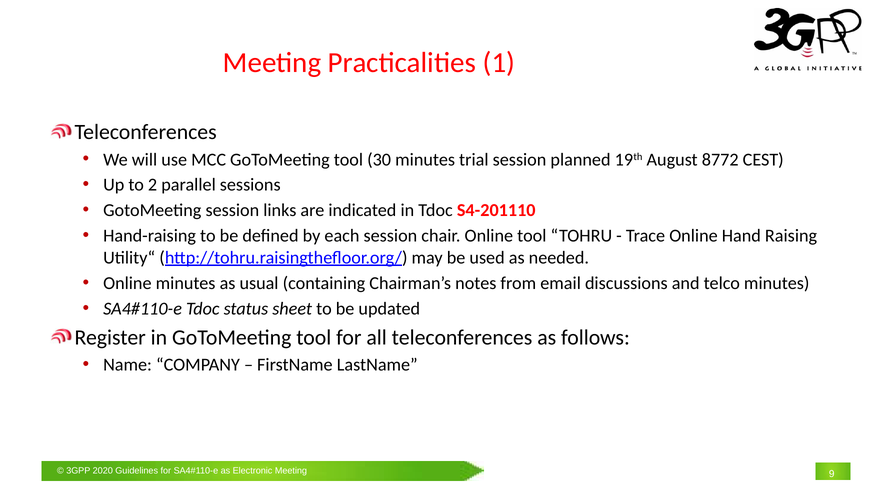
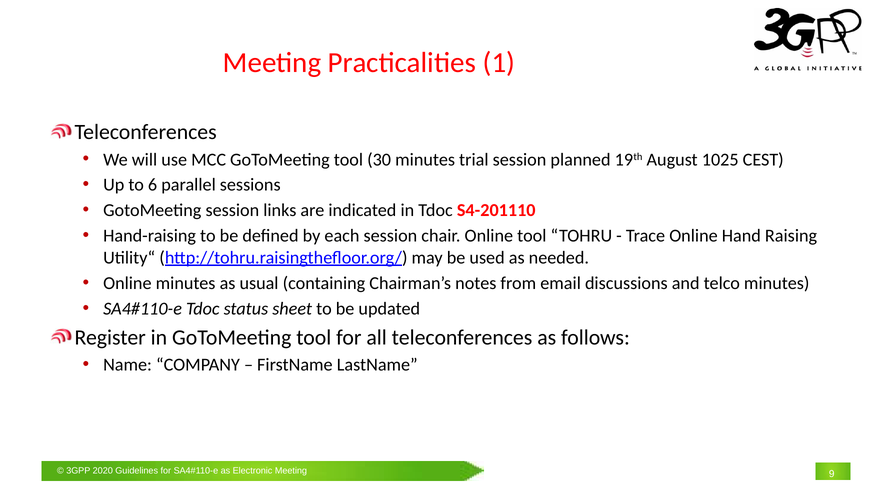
8772: 8772 -> 1025 (720, 160)
2: 2 -> 6 (153, 185)
